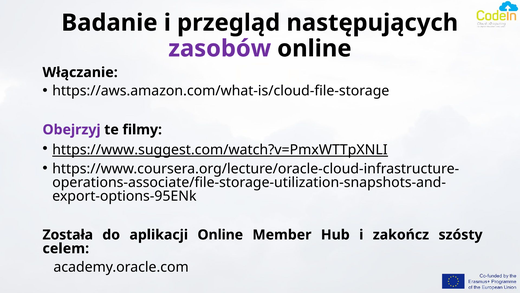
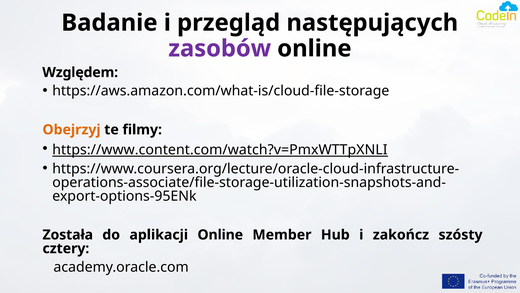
Włączanie: Włączanie -> Względem (80, 72)
Obejrzyj colour: purple -> orange (72, 129)
https://www.suggest.com/watch?v=PmxWTTpXNLI: https://www.suggest.com/watch?v=PmxWTTpXNLI -> https://www.content.com/watch?v=PmxWTTpXNLI (220, 150)
celem: celem -> cztery (66, 248)
